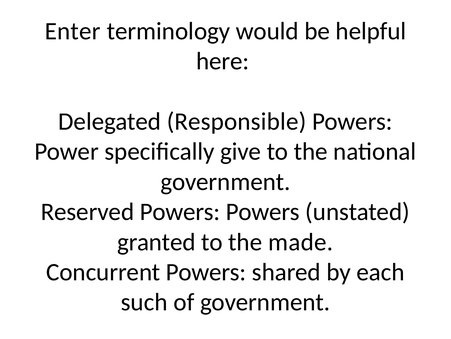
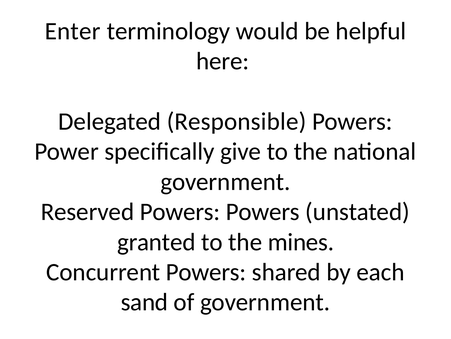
made: made -> mines (301, 242)
such: such -> sand (144, 302)
